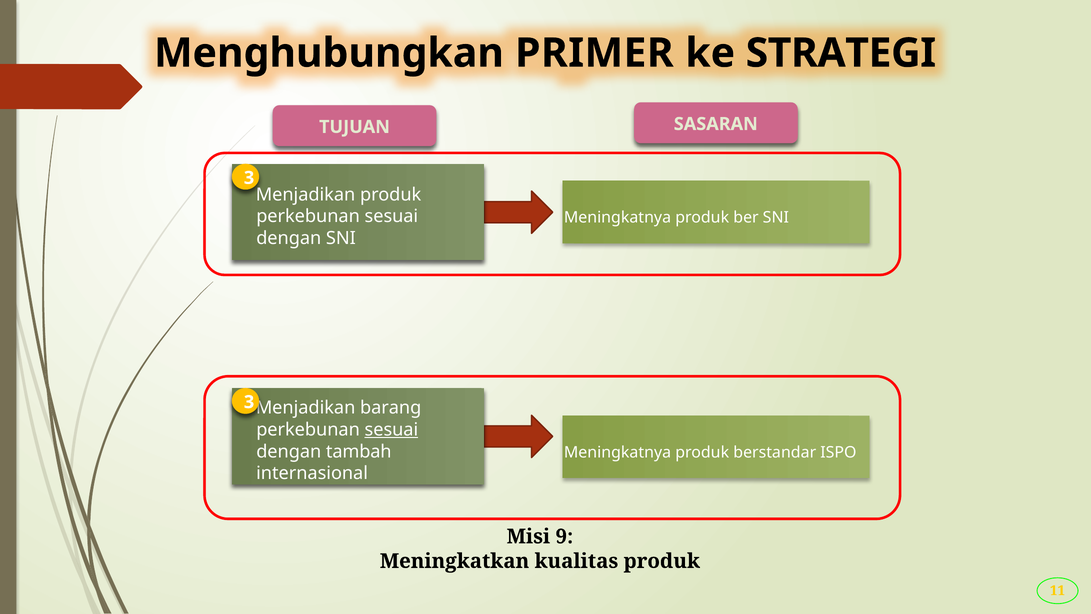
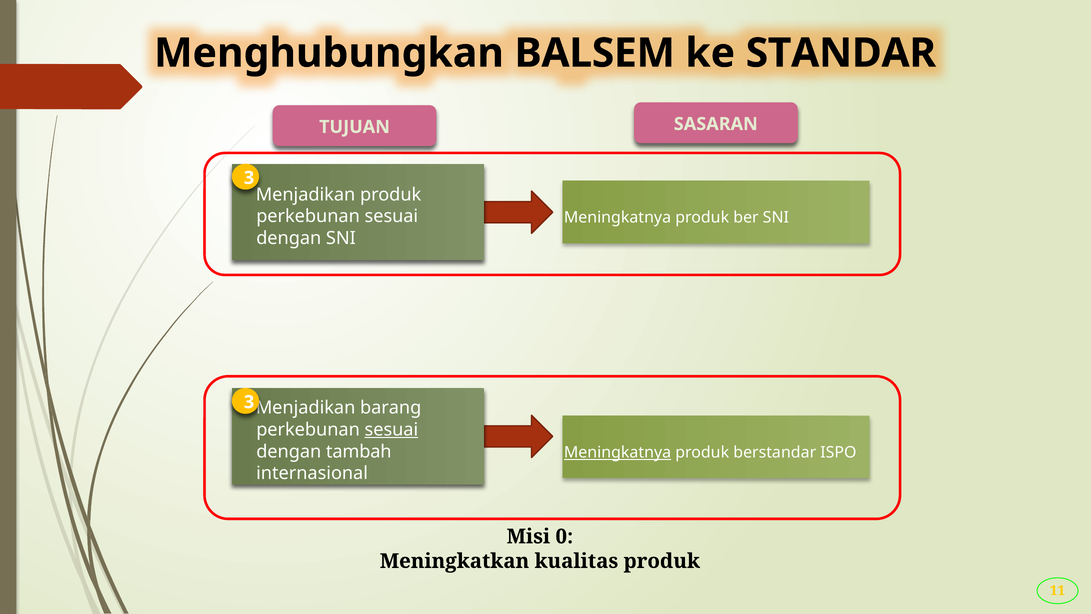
PRIMER: PRIMER -> BALSEM (595, 53)
STRATEGI: STRATEGI -> STANDAR (841, 53)
Meningkatnya underline: none -> present (617, 452)
9: 9 -> 0 (564, 536)
